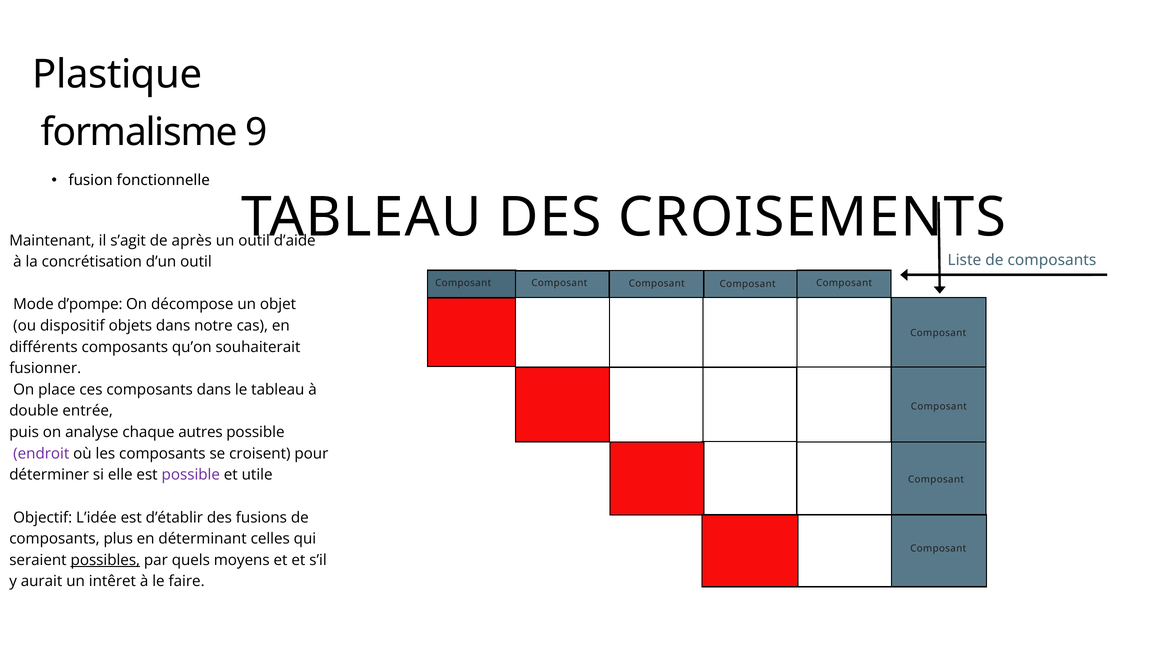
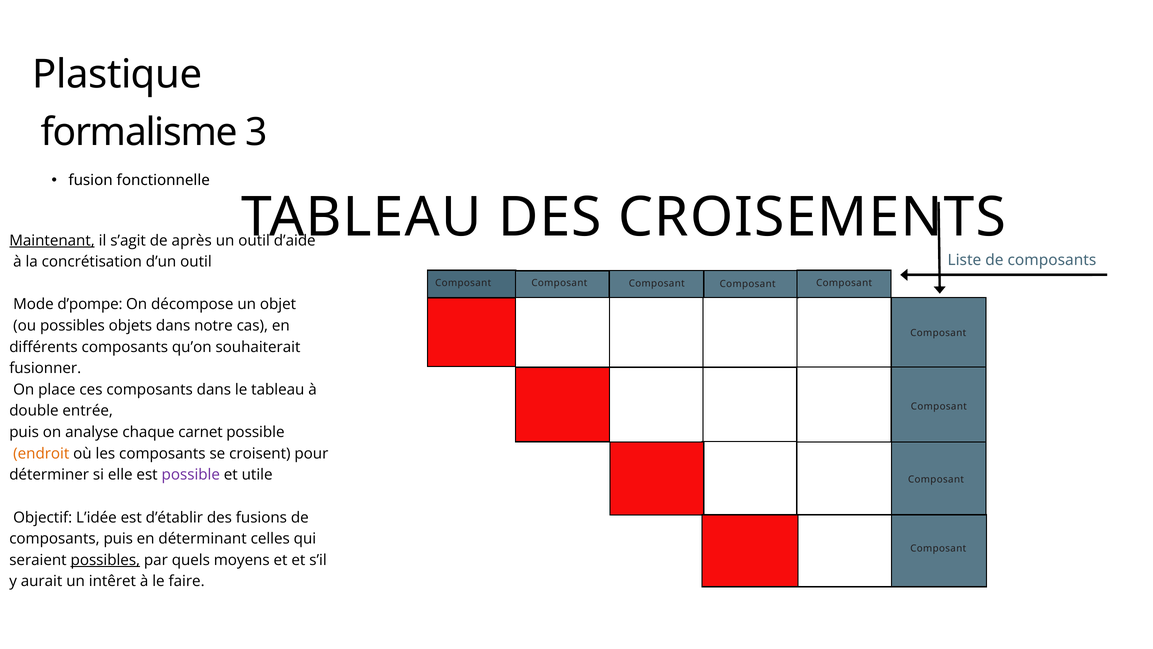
9: 9 -> 3 (256, 132)
Maintenant underline: none -> present (52, 240)
ou dispositif: dispositif -> possibles (72, 326)
chaque autres: autres -> carnet (200, 432)
endroit colour: purple -> orange (41, 453)
composants plus: plus -> puis (118, 538)
